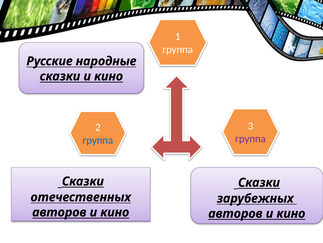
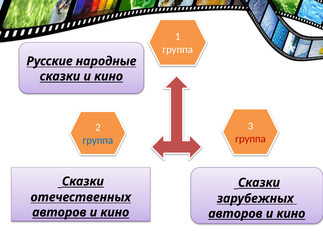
группа colour: purple -> red (251, 138)
